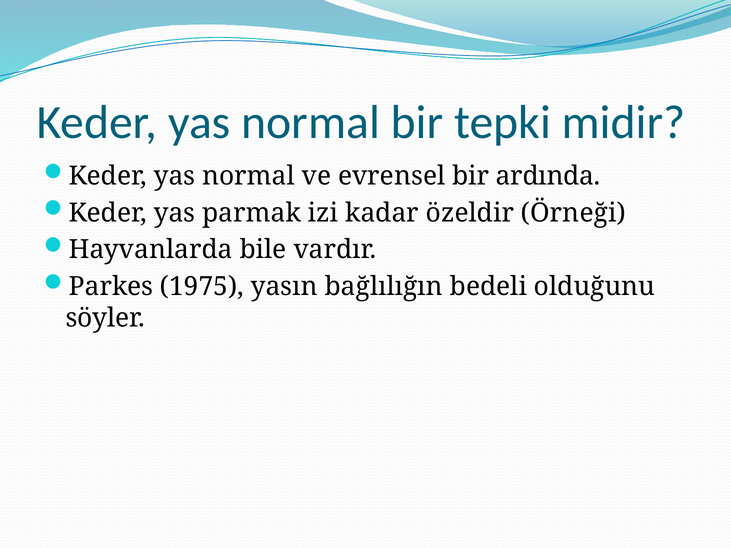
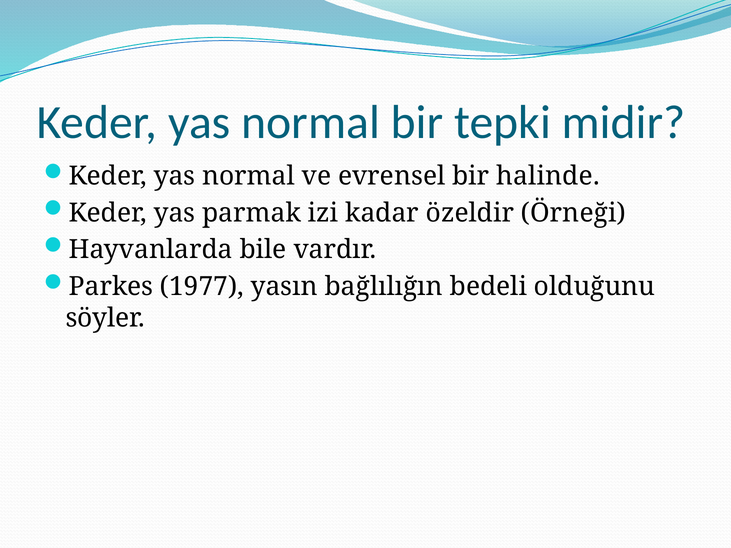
ardında: ardında -> halinde (548, 176)
1975: 1975 -> 1977 (202, 287)
